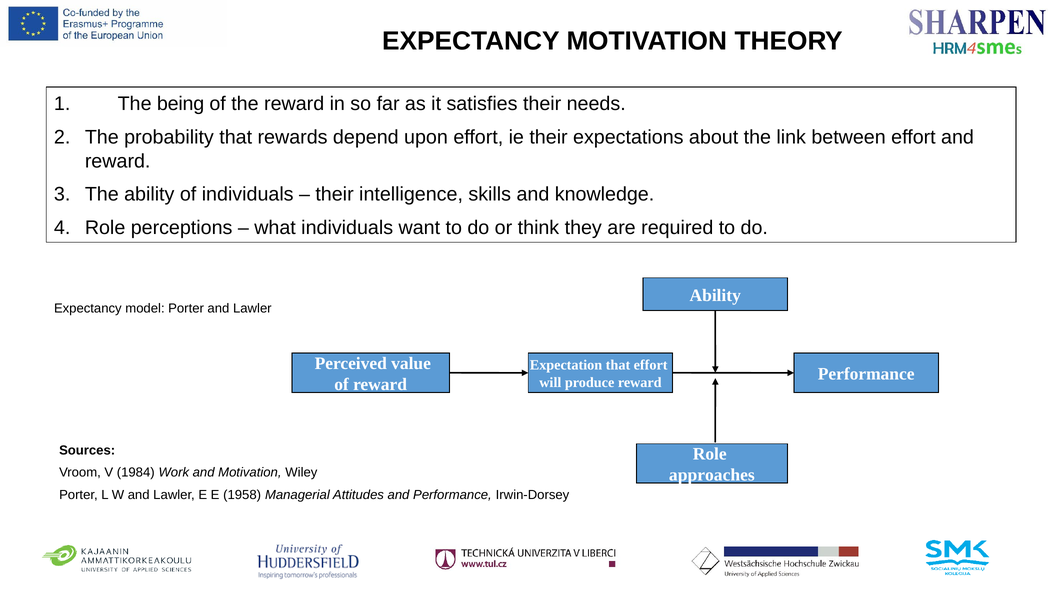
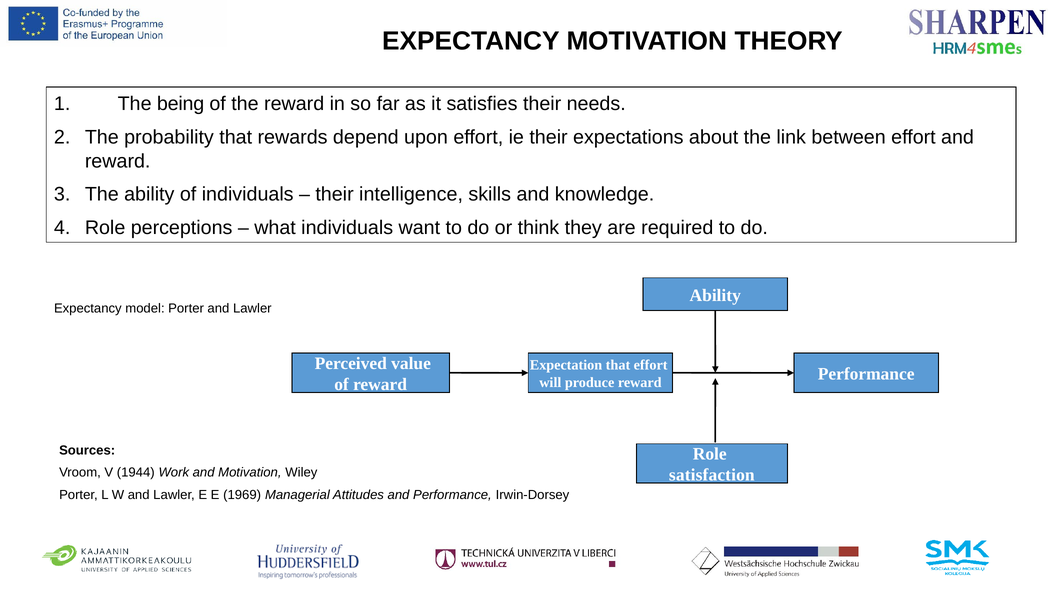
1984: 1984 -> 1944 (136, 473)
approaches: approaches -> satisfaction (712, 476)
1958: 1958 -> 1969 (242, 495)
